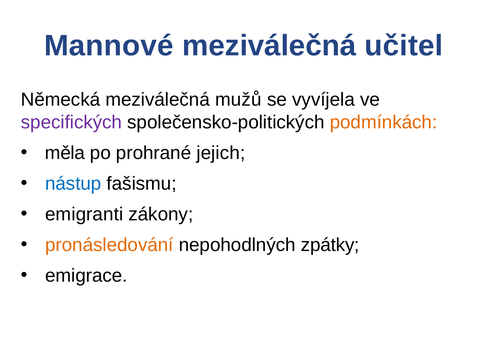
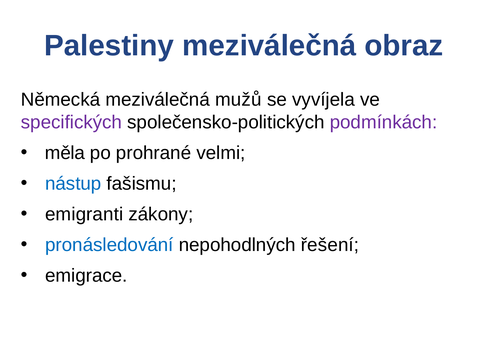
Mannové: Mannové -> Palestiny (109, 46)
učitel: učitel -> obraz (404, 46)
podmínkách colour: orange -> purple (384, 122)
jejich: jejich -> velmi (221, 153)
pronásledování colour: orange -> blue (109, 245)
zpátky: zpátky -> řešení (330, 245)
